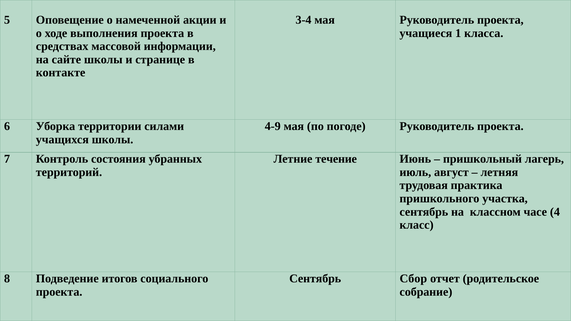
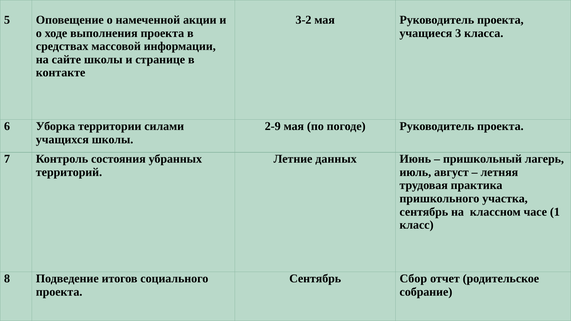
3-4: 3-4 -> 3-2 (304, 20)
1: 1 -> 3 (458, 33)
4-9: 4-9 -> 2-9 (273, 126)
течение: течение -> данных (336, 159)
4: 4 -> 1 (555, 212)
